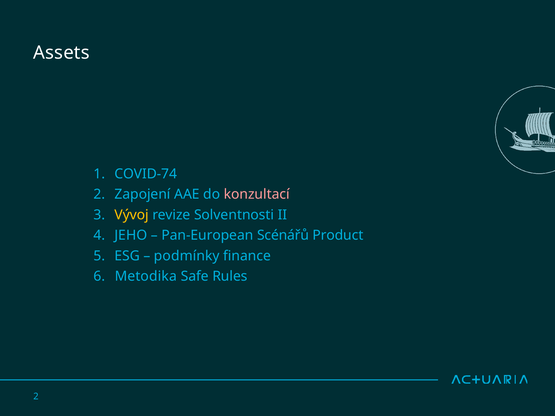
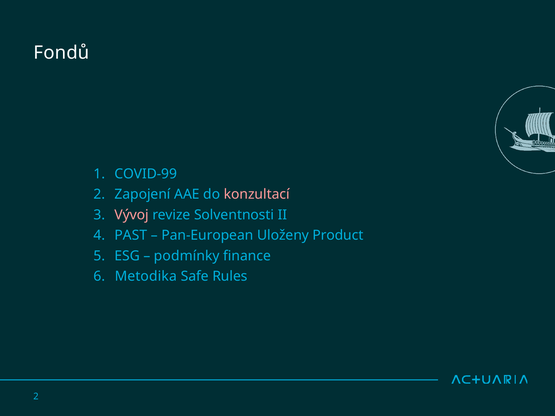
Assets: Assets -> Fondů (61, 53)
COVID-74: COVID-74 -> COVID-99 (146, 174)
Vývoj colour: yellow -> pink (132, 215)
JEHO: JEHO -> PAST (131, 235)
Scénářů: Scénářů -> Uloženy (283, 235)
